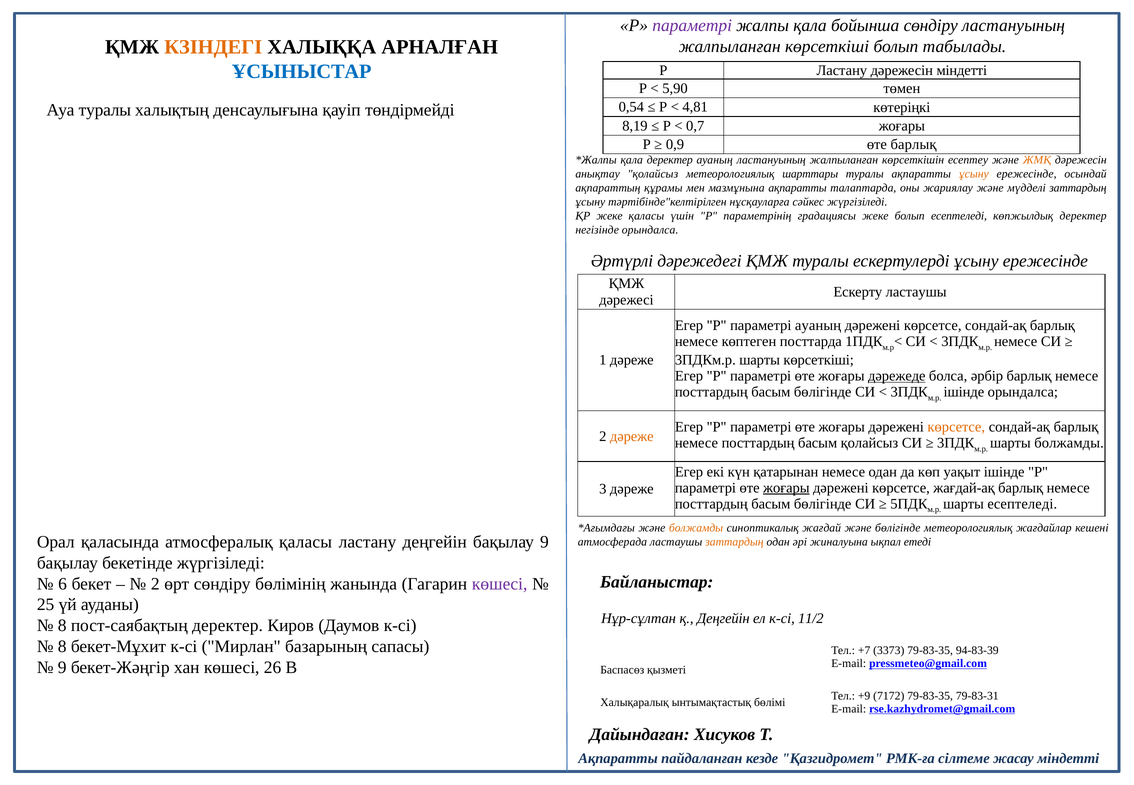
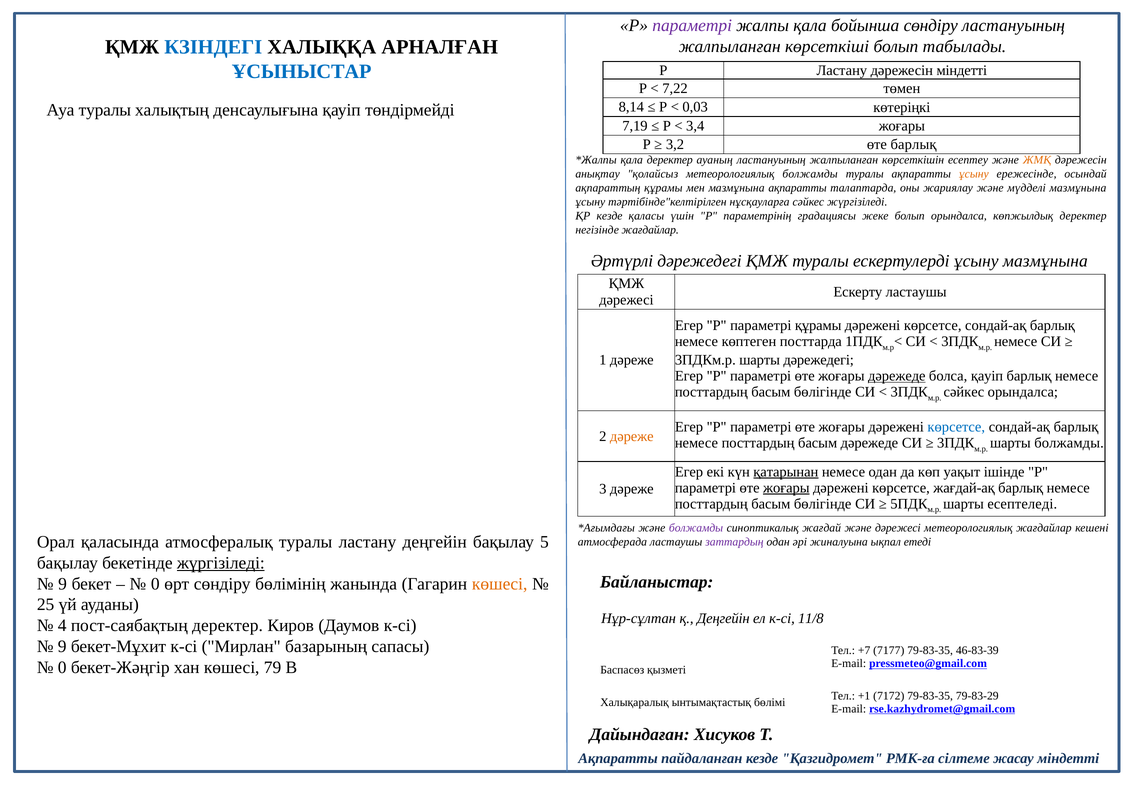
КЗІНДЕГІ colour: orange -> blue (213, 47)
5,90: 5,90 -> 7,22 (675, 88)
0,54: 0,54 -> 8,14 (631, 107)
4,81: 4,81 -> 0,03 (695, 107)
8,19: 8,19 -> 7,19 (635, 126)
0,7: 0,7 -> 3,4 (695, 126)
0,9: 0,9 -> 3,2 (675, 144)
метеорологиялық шарттары: шарттары -> болжамды (810, 174)
мүдделі заттардың: заттардың -> мазмұнына (1078, 188)
ҚР жеке: жеке -> кезде (610, 216)
болып есептеледі: есептеледі -> орындалса (959, 216)
негізінде орындалса: орындалса -> жағдайлар (650, 230)
ескертулерді ұсыну ережесінде: ережесінде -> мазмұнына (1045, 261)
параметрі ауаның: ауаның -> құрамы (818, 326)
шарты көрсеткіші: көрсеткіші -> дәрежедегі (819, 360)
болса әрбір: әрбір -> қауіп (987, 376)
ішінде: ішінде -> сәйкес (964, 392)
көрсетсе colour: orange -> blue (956, 427)
басым қолайсыз: қолайсыз -> дәрежеде (869, 443)
қатарынан underline: none -> present (786, 472)
болжамды colour: orange -> purple (696, 528)
және бөлігінде: бөлігінде -> дәрежесі (898, 528)
атмосфералық қаласы: қаласы -> туралы (306, 542)
бақылау 9: 9 -> 5 (544, 542)
заттардың colour: orange -> purple (734, 542)
жүргізіледі underline: none -> present (221, 563)
6: 6 -> 9 (63, 584)
2: 2 -> 0 (155, 584)
көшесі colour: purple -> orange (500, 584)
11/2: 11/2 -> 11/8 (811, 618)
8: 8 -> 4 (62, 626)
8: 8 -> 9 (62, 647)
3373: 3373 -> 7177 (889, 651)
94-83-39: 94-83-39 -> 46-83-39 (977, 651)
9: 9 -> 0 (62, 668)
26: 26 -> 79 (273, 668)
+9: +9 -> +1 (864, 696)
79-83-31: 79-83-31 -> 79-83-29 (977, 696)
